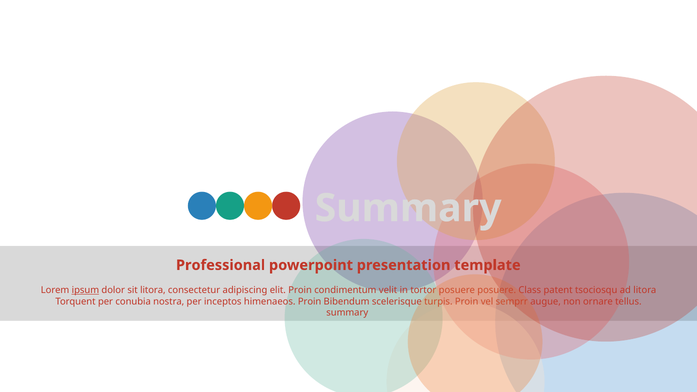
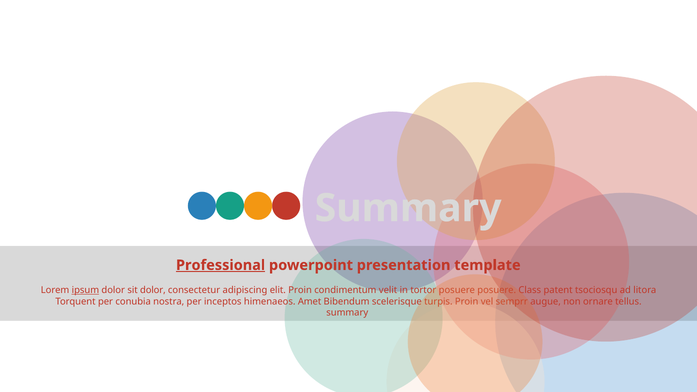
Professional underline: none -> present (221, 265)
sit litora: litora -> dolor (153, 290)
himenaeos Proin: Proin -> Amet (310, 301)
